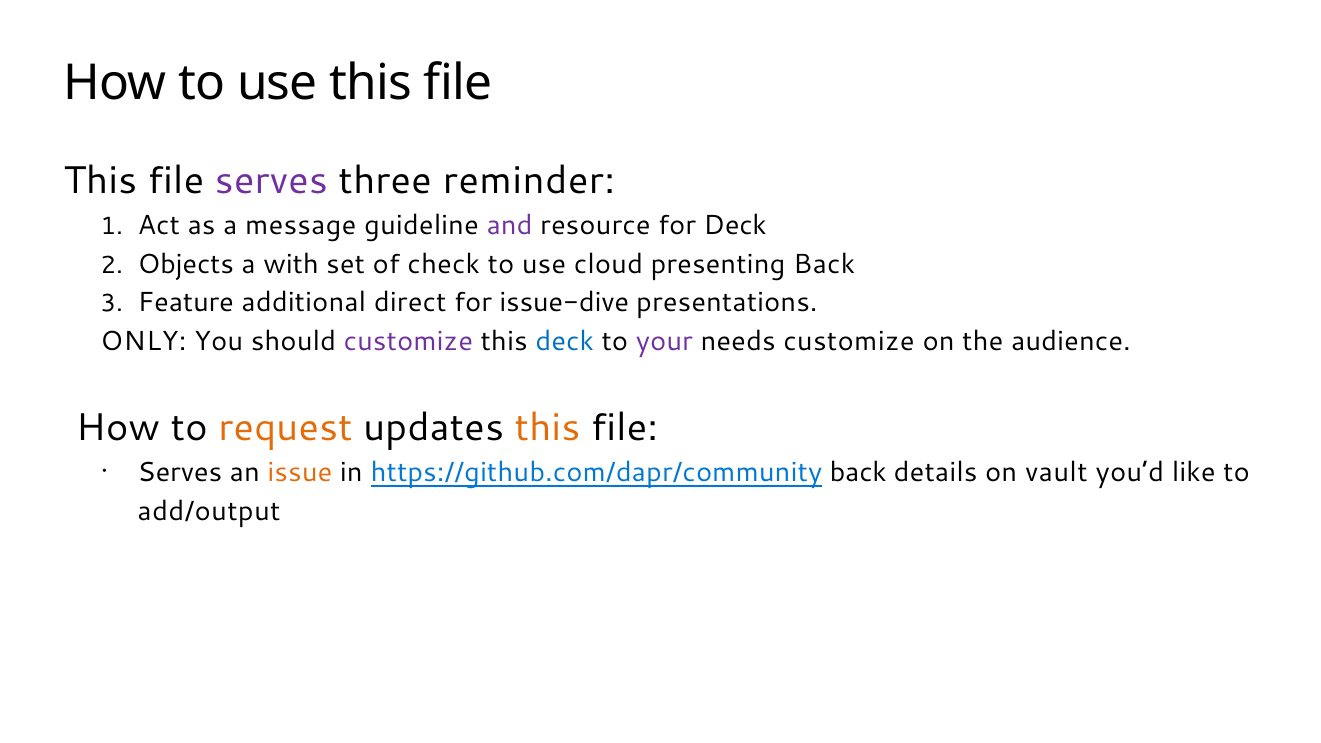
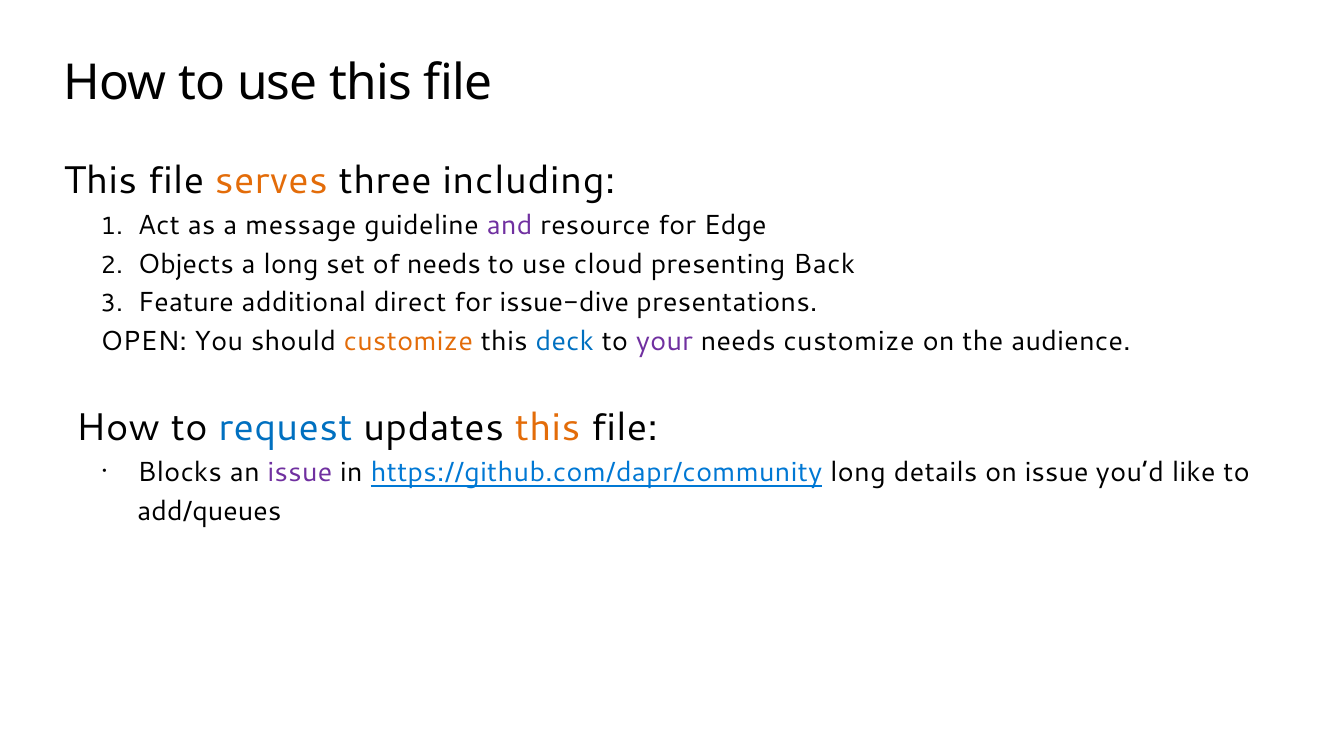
serves colour: purple -> orange (271, 181)
reminder: reminder -> including (529, 181)
for Deck: Deck -> Edge (735, 226)
a with: with -> long (291, 264)
of check: check -> needs (444, 264)
ONLY: ONLY -> OPEN (144, 341)
customize colour: purple -> orange (408, 341)
request colour: orange -> blue (286, 428)
Serves: Serves -> Blocks (180, 472)
issue colour: orange -> purple (300, 472)
https://github.com/dapr/community back: back -> long (858, 472)
on vault: vault -> issue (1057, 472)
add/output: add/output -> add/queues (209, 511)
